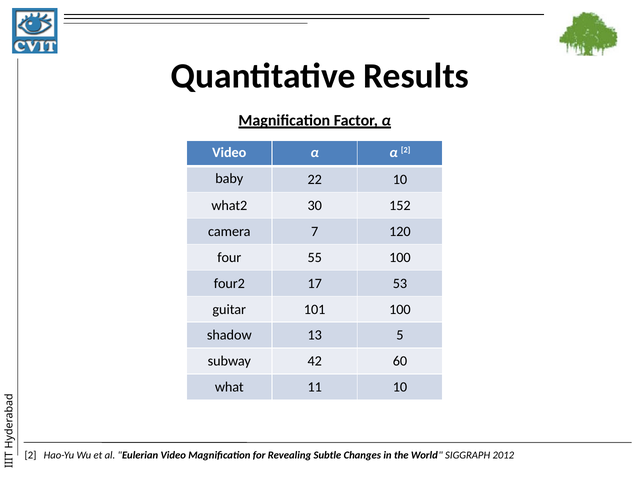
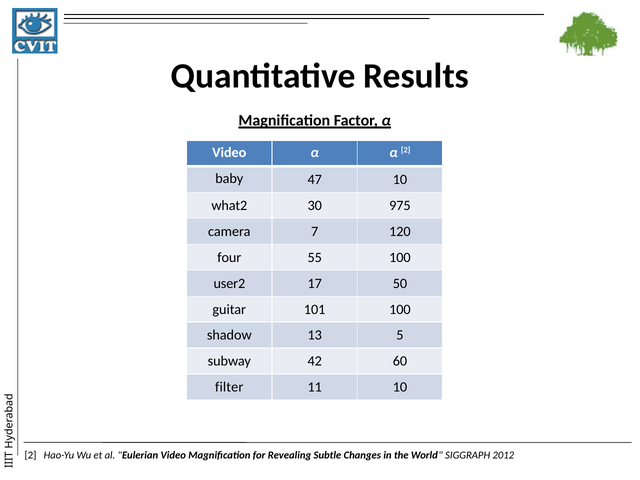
22: 22 -> 47 (315, 180)
152: 152 -> 975 (400, 206)
four2: four2 -> user2 (229, 283)
53: 53 -> 50 (400, 283)
what: what -> filter (229, 387)
